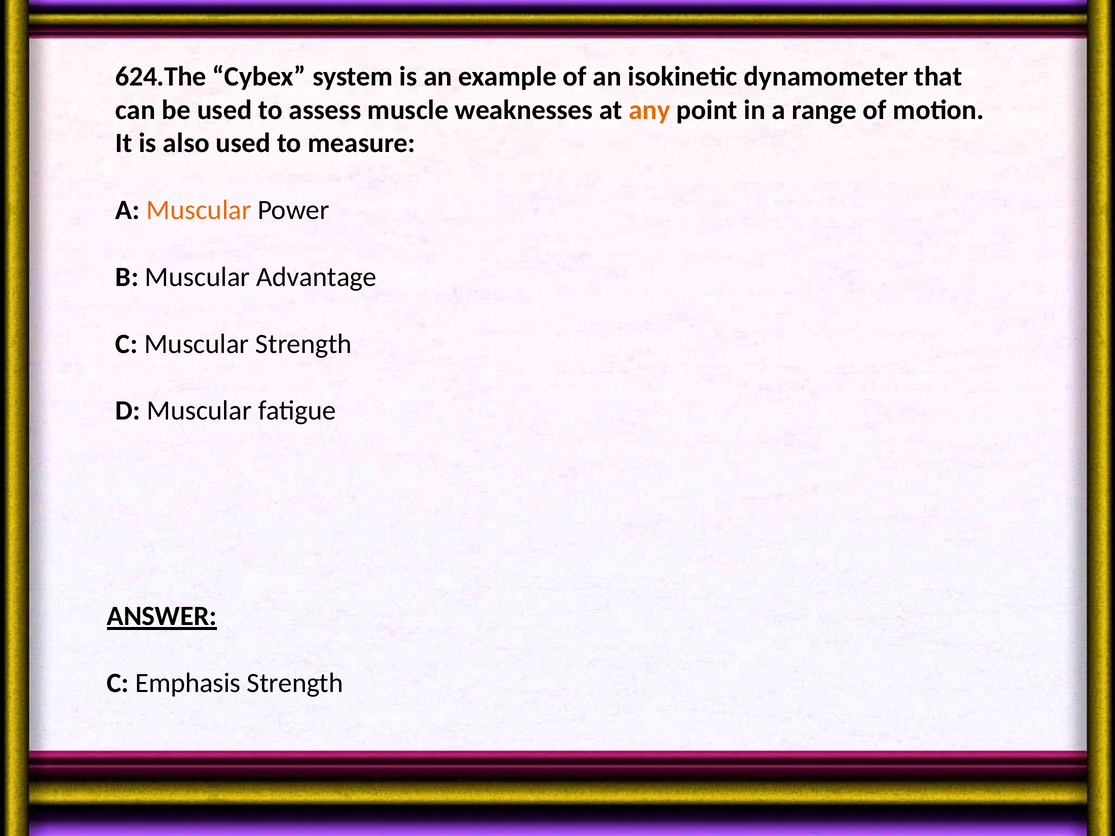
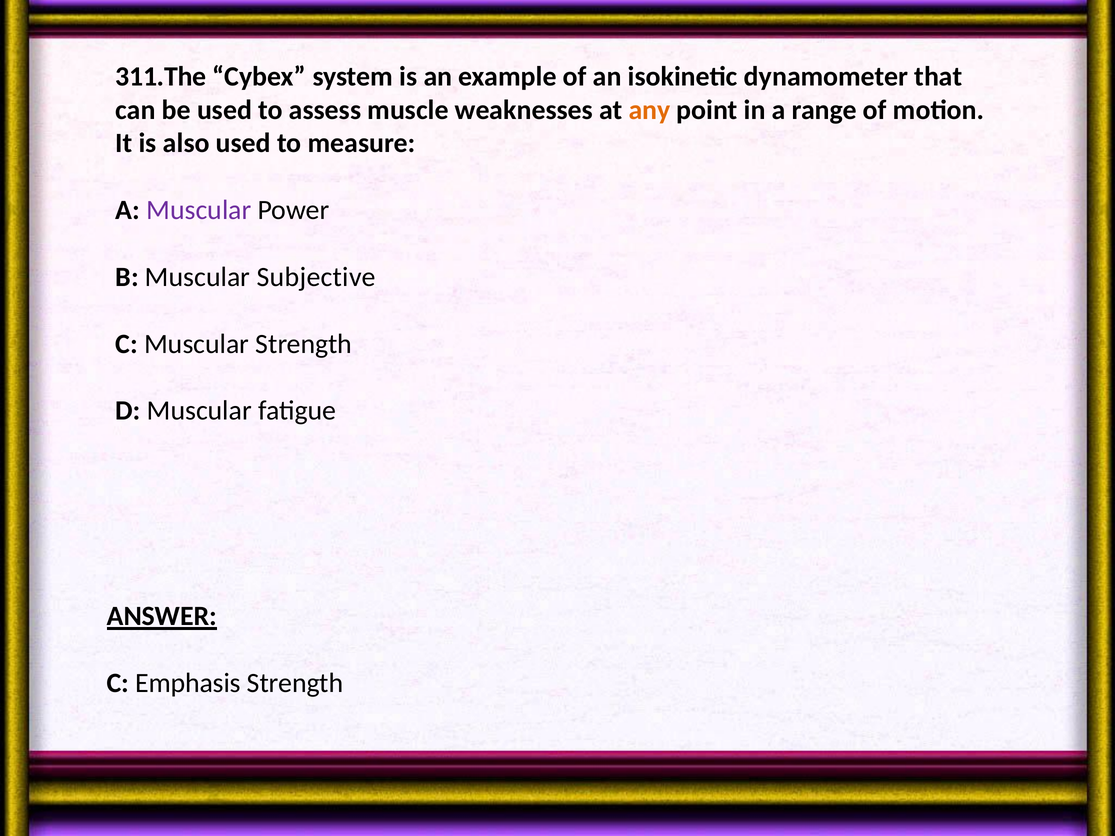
624.The: 624.The -> 311.The (161, 76)
Muscular colour: orange -> purple (199, 210)
Advantage: Advantage -> Subjective (316, 277)
